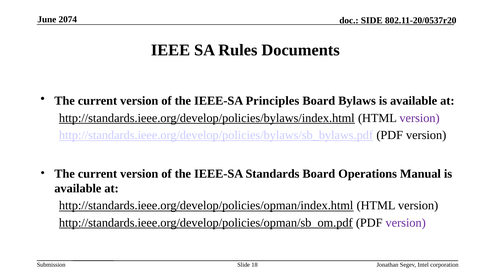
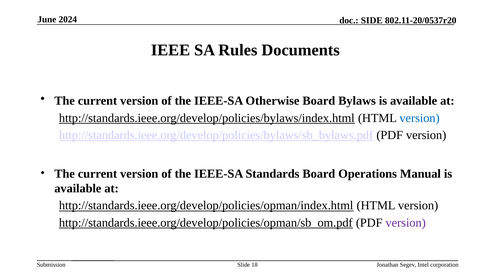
2074: 2074 -> 2024 (68, 20)
Principles: Principles -> Otherwise (273, 101)
version colour: purple -> blue (420, 118)
